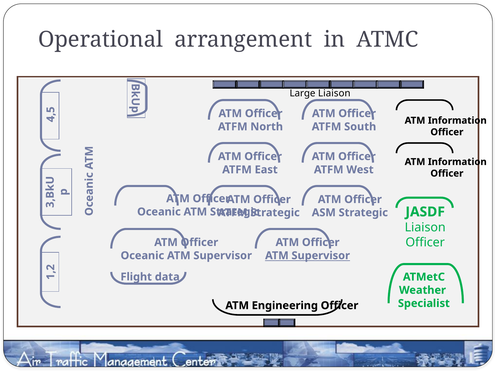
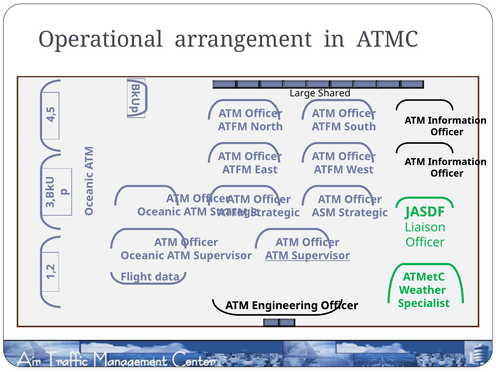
Large Liaison: Liaison -> Shared (334, 93)
